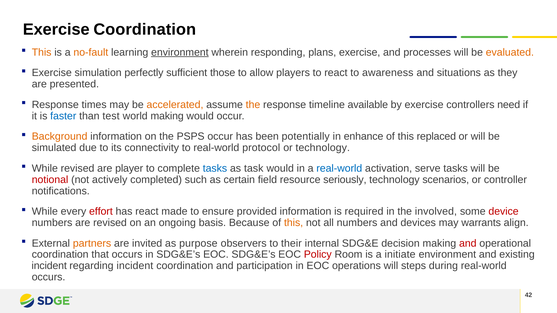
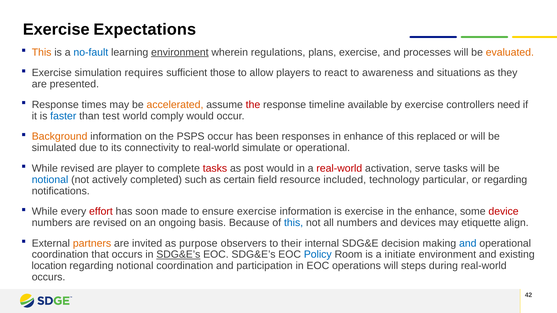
Exercise Coordination: Coordination -> Expectations (145, 29)
no-fault colour: orange -> blue (91, 52)
responding: responding -> regulations (278, 52)
perfectly: perfectly -> requires (144, 73)
the colour: orange -> red (253, 105)
world making: making -> comply (167, 116)
potentially: potentially -> responses (306, 137)
protocol: protocol -> simulate (261, 148)
or technology: technology -> operational (323, 148)
tasks colour: blue -> red (215, 169)
task: task -> post (254, 169)
real-world colour: blue -> red (339, 169)
notional colour: red -> blue (50, 180)
seriously: seriously -> included (345, 180)
scenarios: scenarios -> particular (446, 180)
or controller: controller -> regarding (506, 180)
has react: react -> soon (147, 212)
ensure provided: provided -> exercise (257, 212)
is required: required -> exercise (364, 212)
the involved: involved -> enhance (436, 212)
this colour: orange -> blue (294, 223)
warrants: warrants -> etiquette (481, 223)
and colour: red -> blue (468, 244)
SDG&E’s underline: none -> present (178, 255)
Policy colour: red -> blue (318, 255)
incident: incident -> location (49, 266)
regarding incident: incident -> notional (135, 266)
